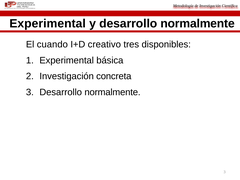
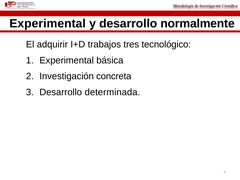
cuando: cuando -> adquirir (52, 45)
creativo: creativo -> trabajos (104, 45)
disponibles: disponibles -> tecnológico (166, 45)
3 Desarrollo normalmente: normalmente -> determinada (112, 92)
